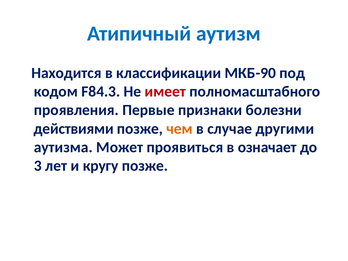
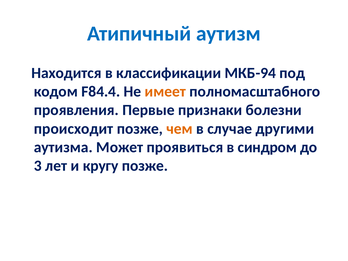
МКБ-90: МКБ-90 -> МКБ-94 (250, 73)
F84.3: F84.3 -> F84.4 (101, 92)
имеет colour: red -> orange (165, 92)
действиями: действиями -> происходит (74, 129)
означает: означает -> синдром (267, 147)
